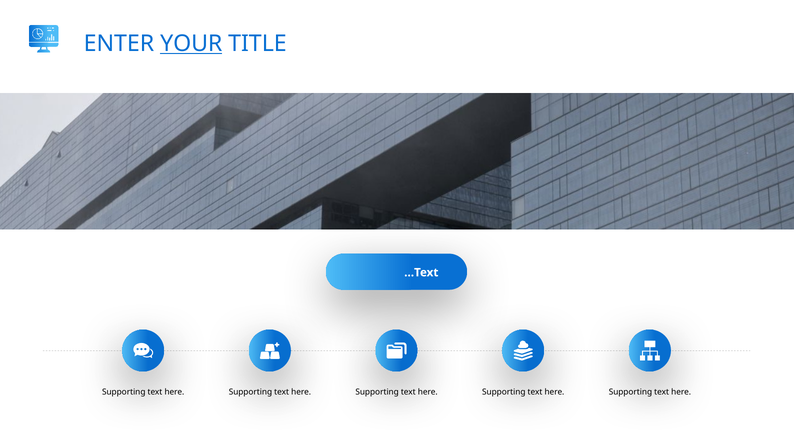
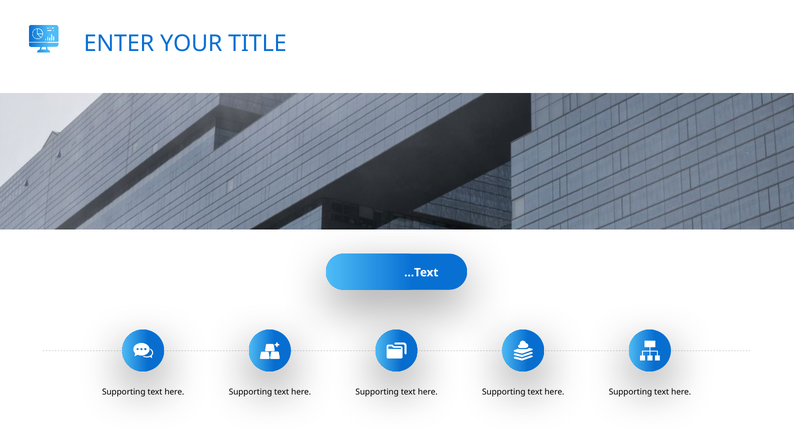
YOUR underline: present -> none (191, 44)
